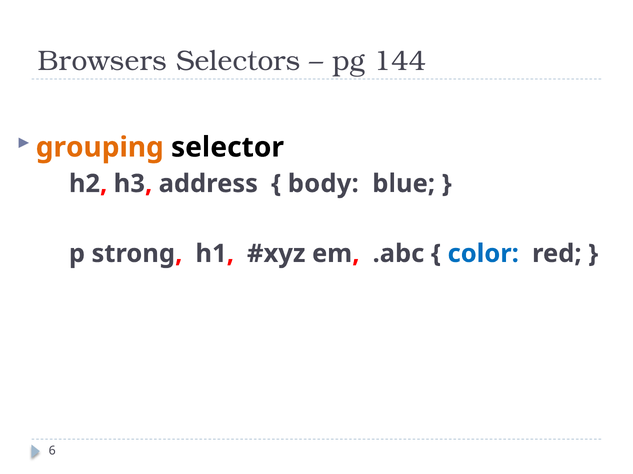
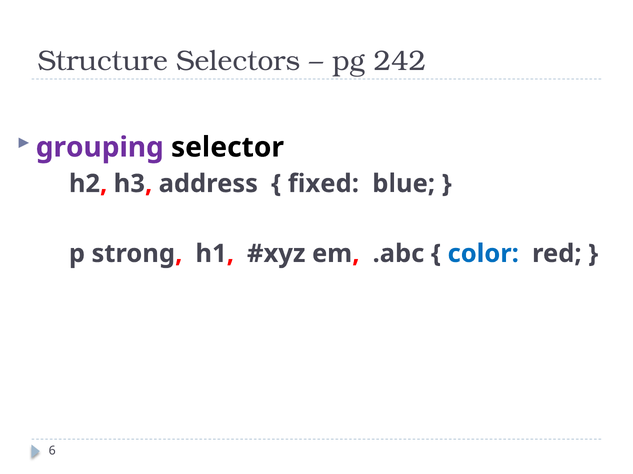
Browsers: Browsers -> Structure (103, 61)
144: 144 -> 242 (400, 61)
grouping colour: orange -> purple (100, 148)
body: body -> fixed (323, 184)
